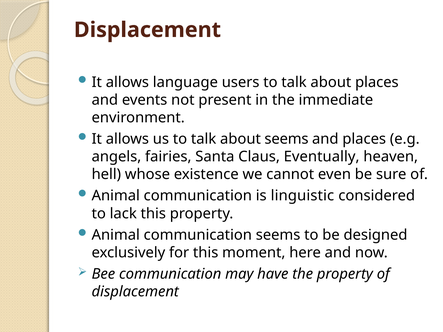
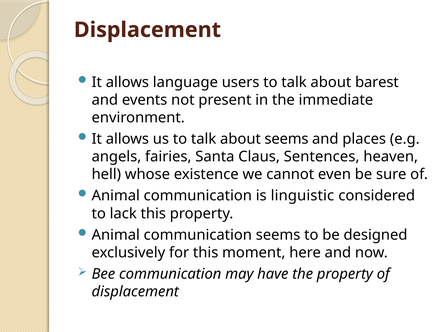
about places: places -> barest (377, 82)
Eventually: Eventually -> Sentences (322, 157)
